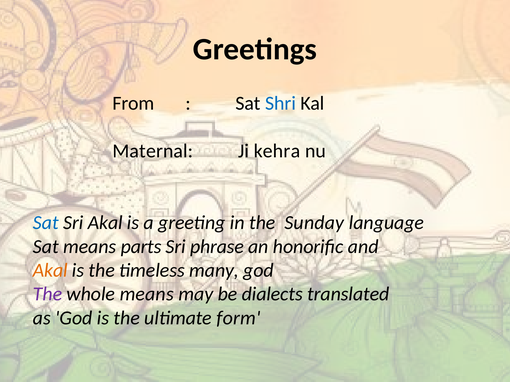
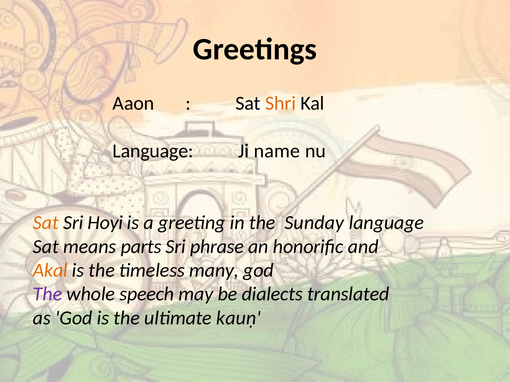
From: From -> Aaon (133, 103)
Shri colour: blue -> orange (281, 103)
Maternal: Maternal -> Language (153, 151)
kehra: kehra -> name (277, 151)
Sat colour: blue -> orange (46, 223)
Sri Akal: Akal -> Hoyi (105, 223)
whole means: means -> speech (147, 294)
form: form -> kauṇ (239, 318)
